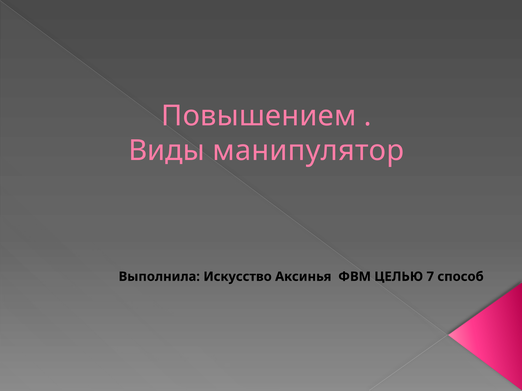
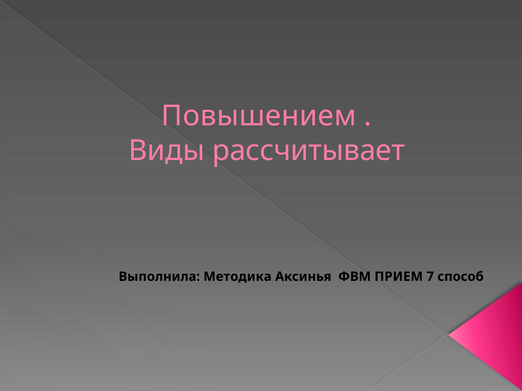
манипулятор: манипулятор -> рассчитывает (309, 151)
Искусство: Искусство -> Методика (238, 277)
ЦЕЛЬЮ: ЦЕЛЬЮ -> ПРИЕМ (399, 277)
